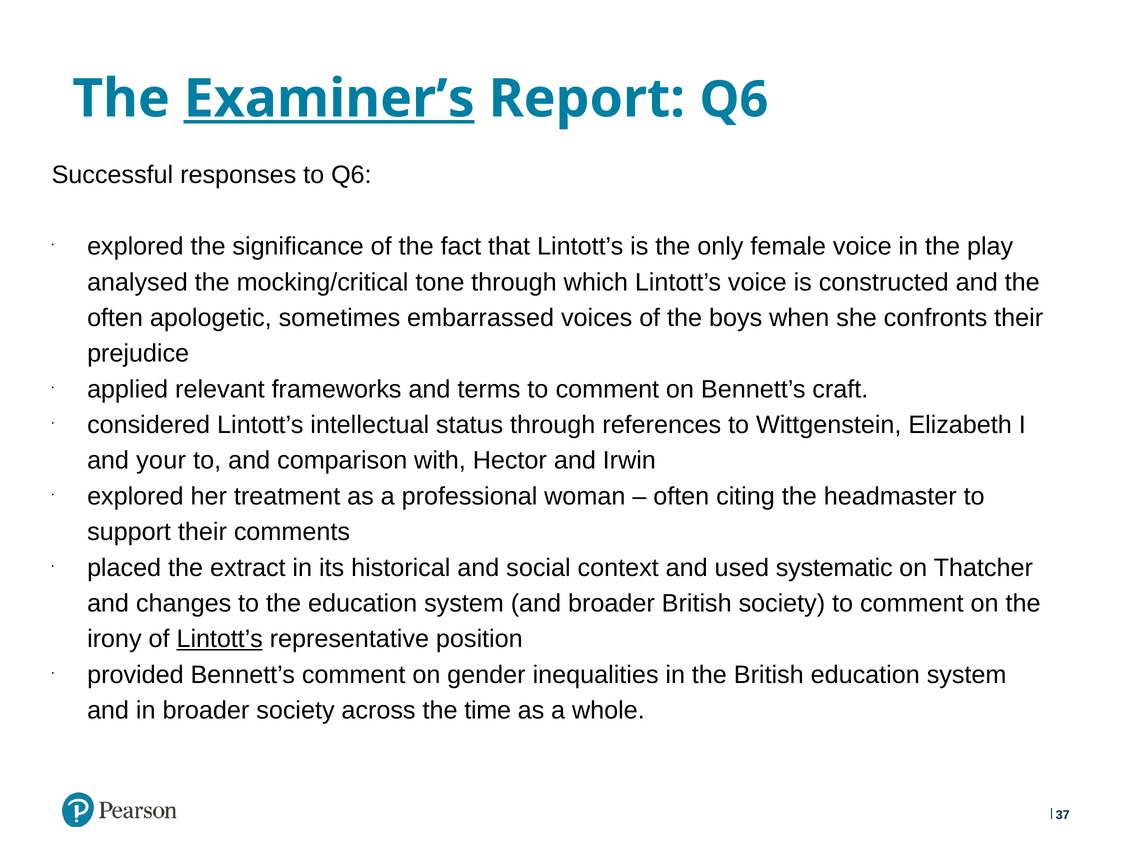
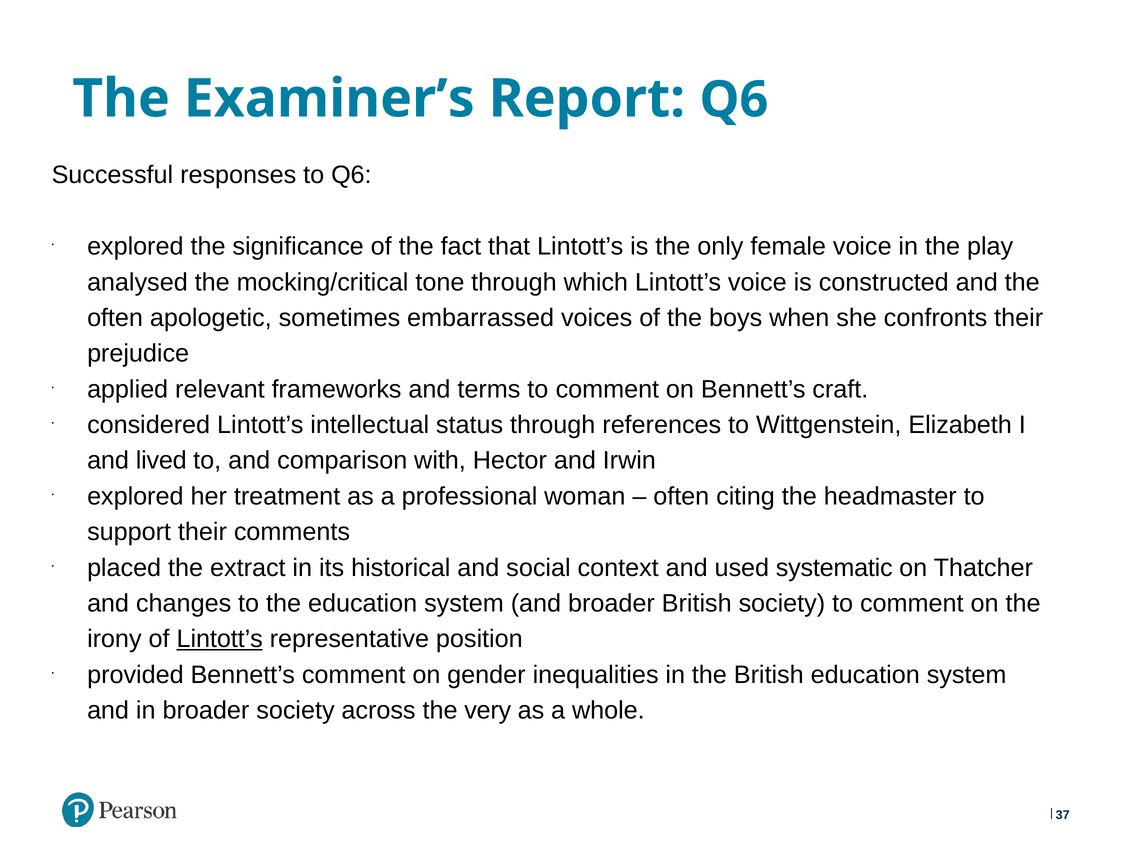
Examiner’s underline: present -> none (329, 99)
your: your -> lived (161, 461)
time: time -> very (488, 710)
